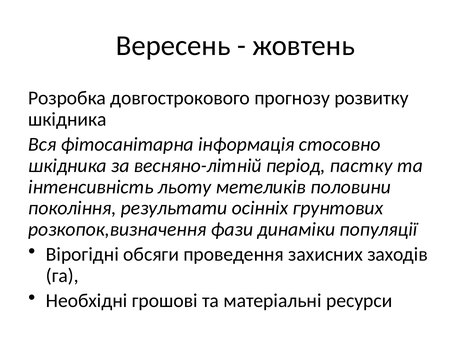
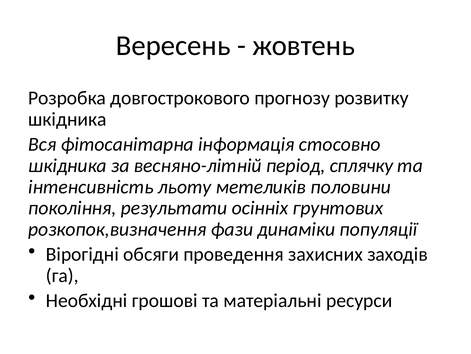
пастку: пастку -> сплячку (361, 165)
